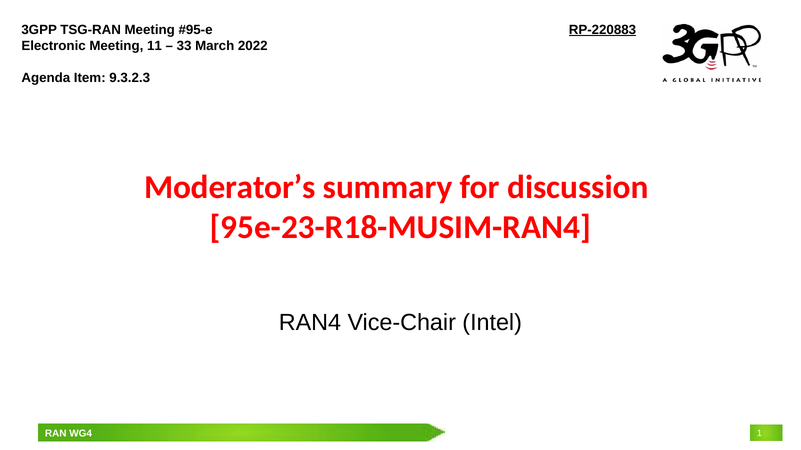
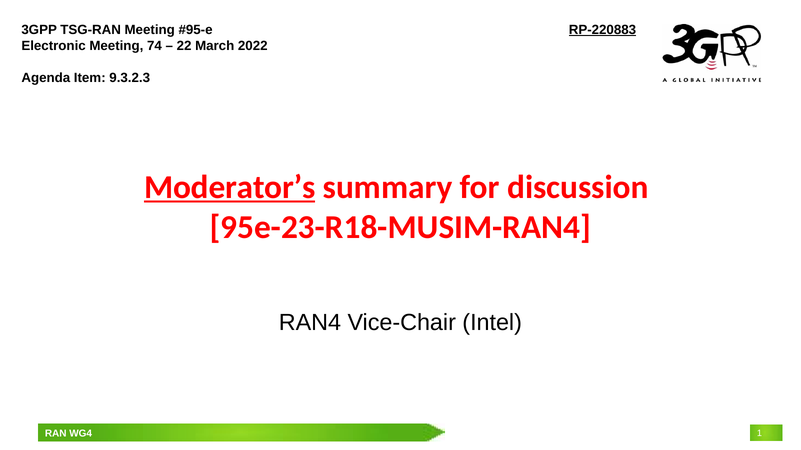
11: 11 -> 74 (154, 46)
33: 33 -> 22 (184, 46)
Moderator’s underline: none -> present (230, 188)
